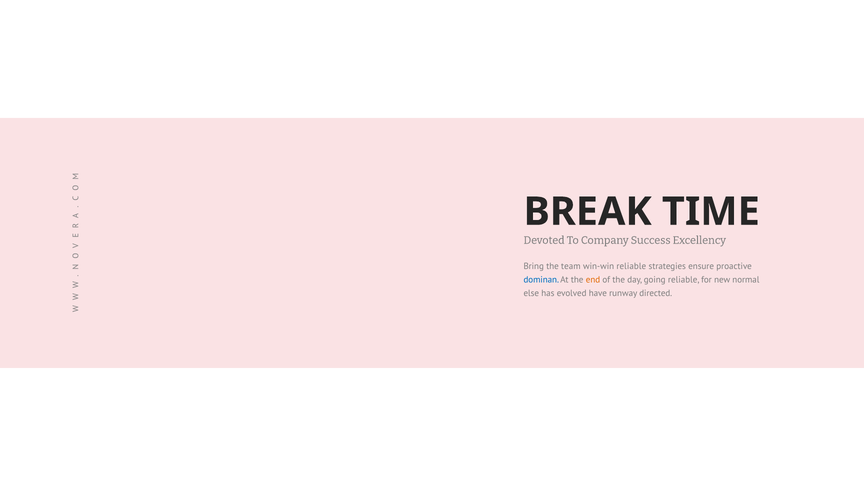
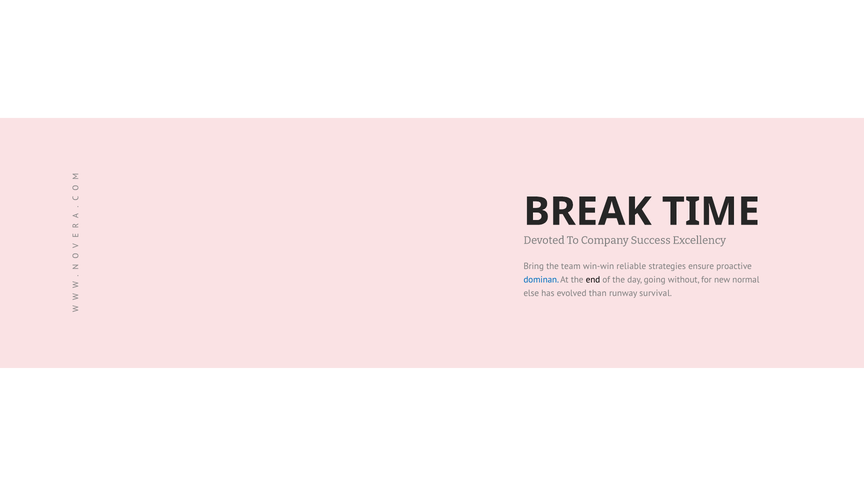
end colour: orange -> black (593, 280)
going reliable: reliable -> without (684, 280)
have: have -> than (598, 293)
directed: directed -> survival (656, 293)
